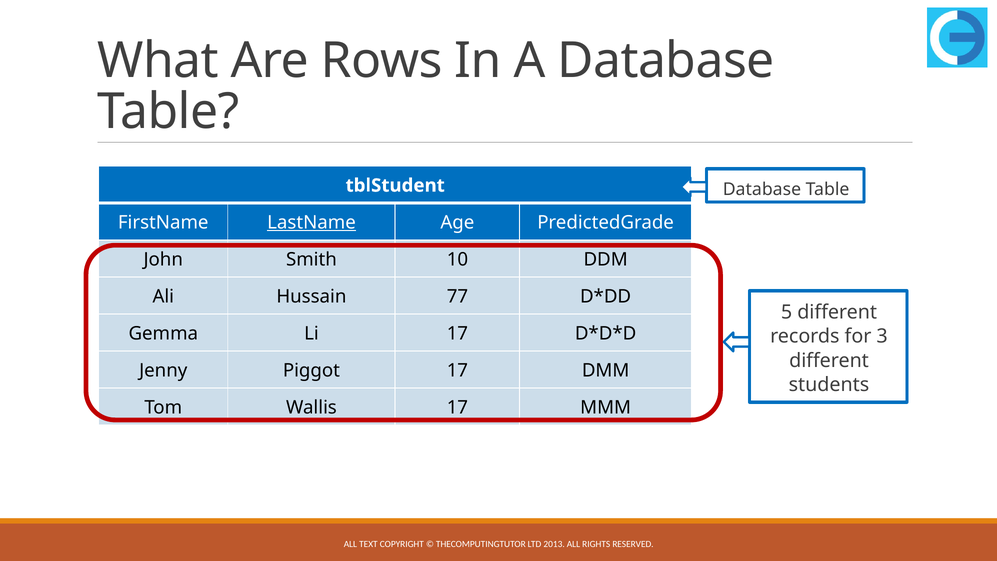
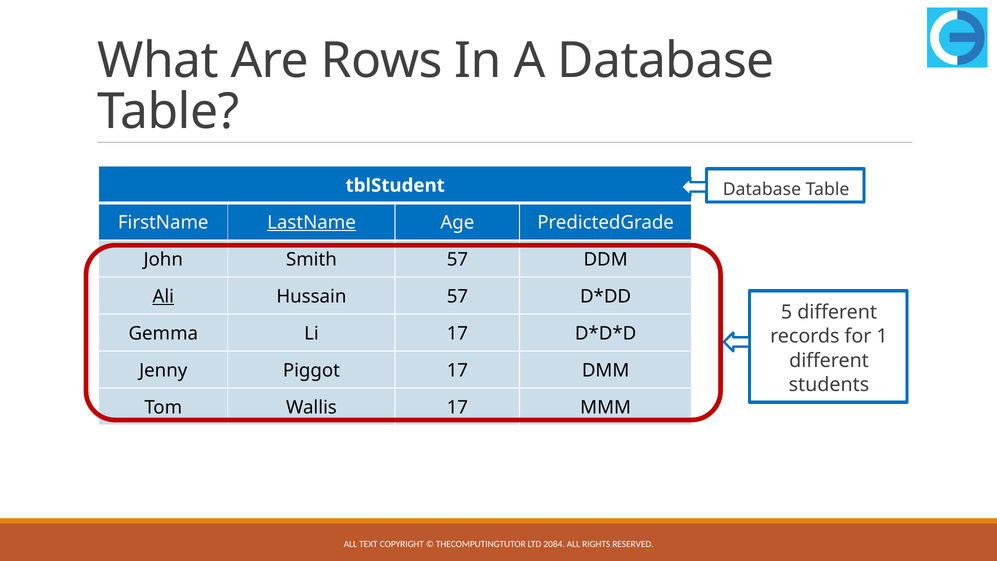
Smith 10: 10 -> 57 (457, 259)
Ali underline: none -> present (163, 296)
Hussain 77: 77 -> 57 (457, 296)
3: 3 -> 1 (882, 336)
2013: 2013 -> 2084 (554, 544)
